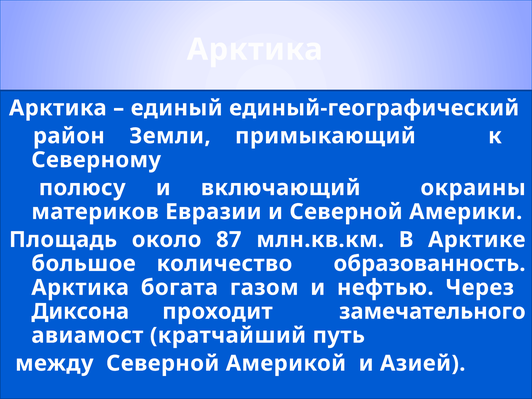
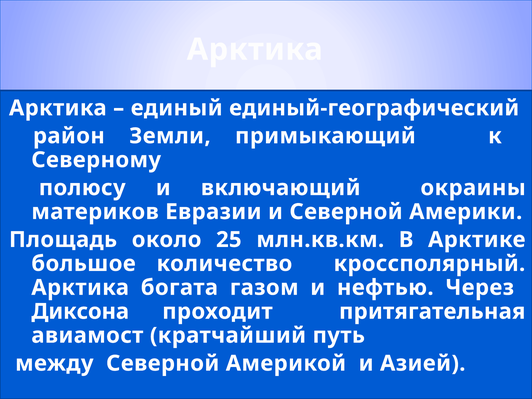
87: 87 -> 25 (229, 240)
образованность: образованность -> кроссполярный (429, 264)
замечательного: замечательного -> притягательная (432, 311)
